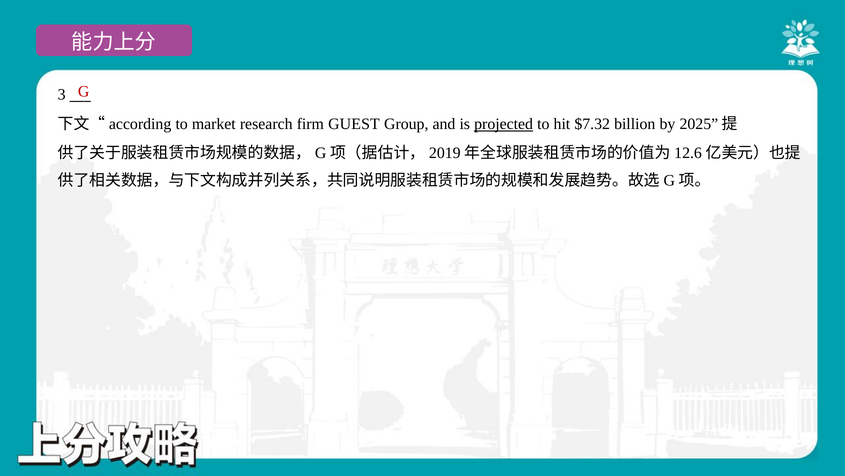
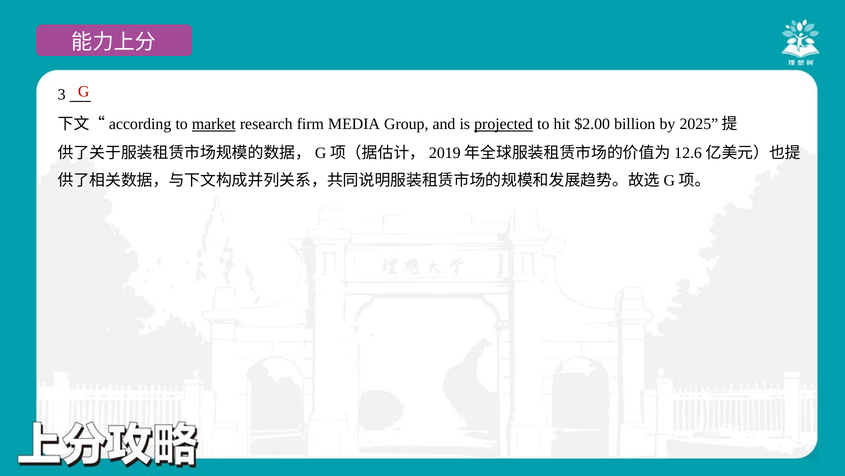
market underline: none -> present (214, 124)
GUEST: GUEST -> MEDIA (354, 124)
$7.32: $7.32 -> $2.00 (592, 124)
